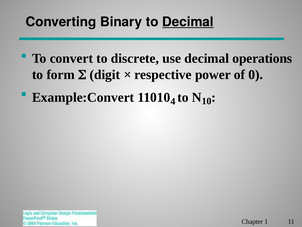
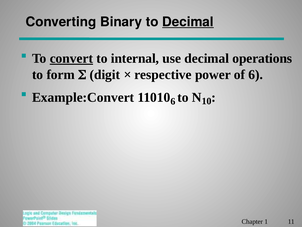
convert underline: none -> present (71, 58)
discrete: discrete -> internal (135, 58)
of 0: 0 -> 6 (256, 74)
4: 4 -> 6 (173, 101)
